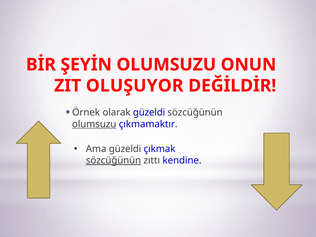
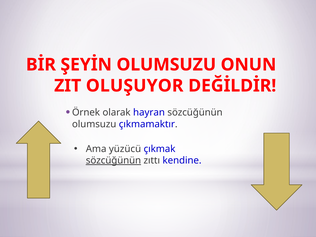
olarak güzeldi: güzeldi -> hayran (149, 113)
olumsuzu underline: present -> none (94, 124)
Ama güzeldi: güzeldi -> yüzücü (125, 149)
